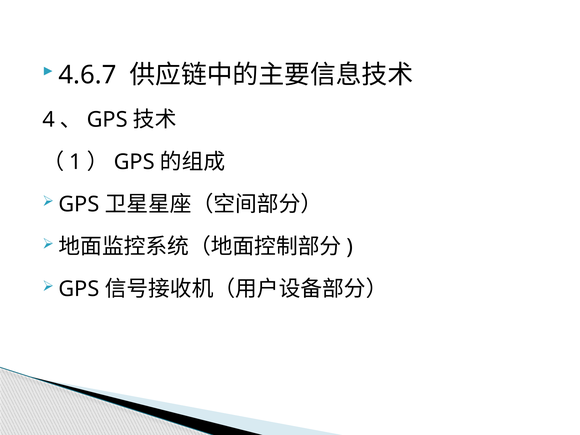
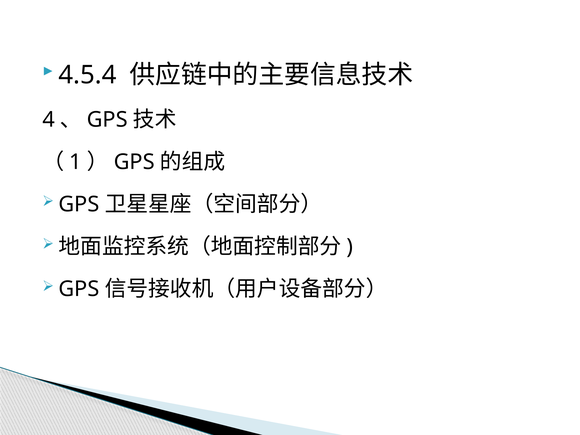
4.6.7: 4.6.7 -> 4.5.4 (88, 75)
